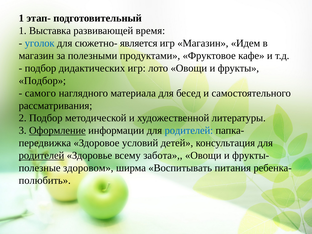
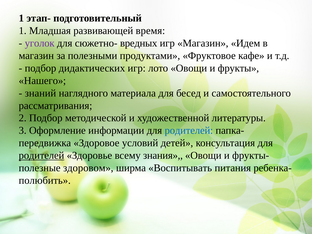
Выставка: Выставка -> Младшая (50, 31)
уголок colour: blue -> purple (40, 43)
является: является -> вредных (139, 43)
Подбор: Подбор -> Нашего (42, 81)
самого: самого -> знаний (40, 93)
Оформление underline: present -> none (57, 131)
забота: забота -> знания (163, 156)
